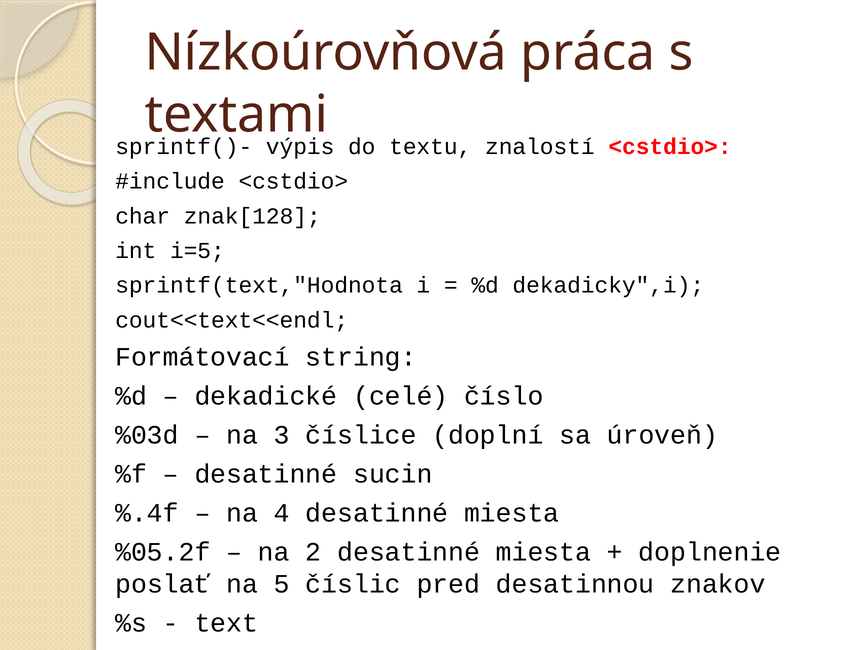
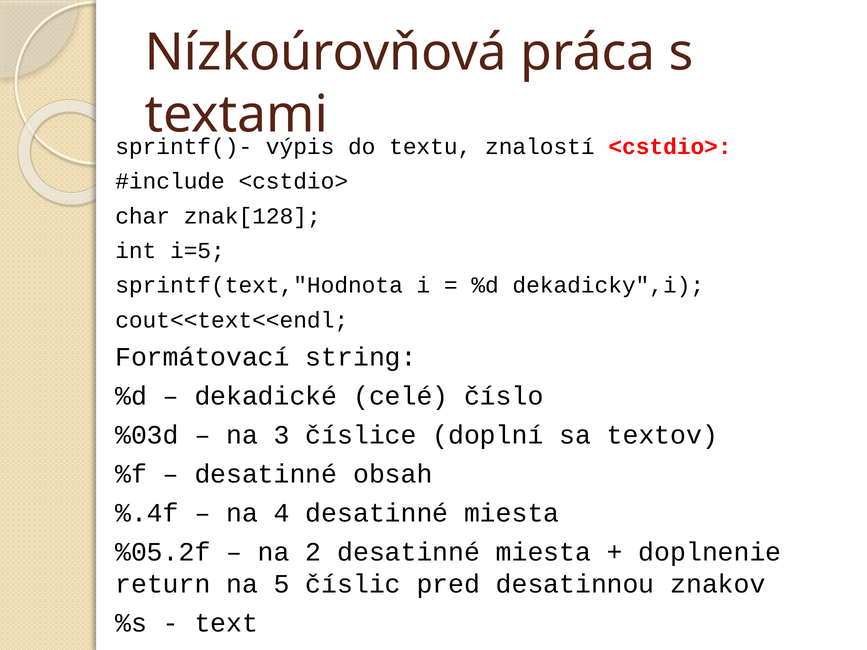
úroveň: úroveň -> textov (662, 435)
sucin: sucin -> obsah (393, 474)
poslať: poslať -> return (163, 584)
